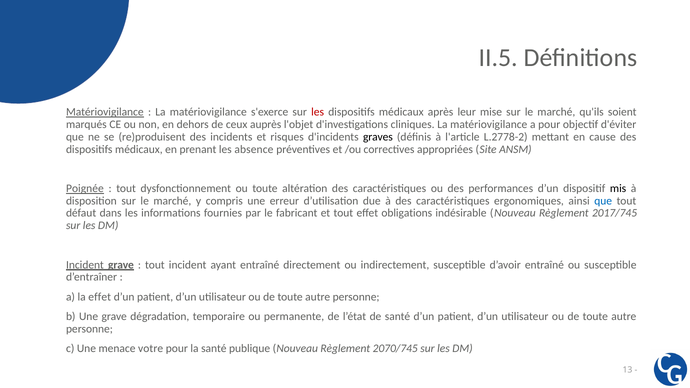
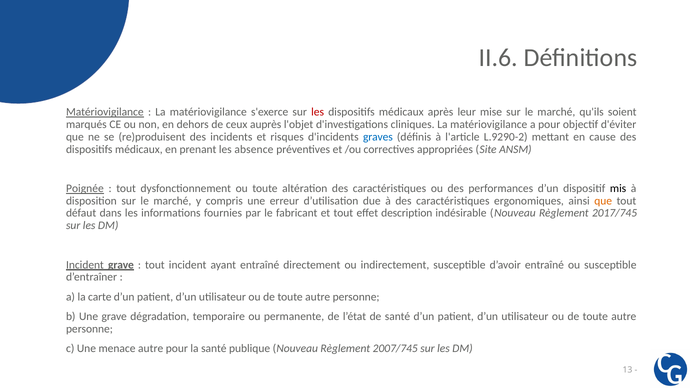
II.5: II.5 -> II.6 (498, 58)
graves colour: black -> blue (378, 137)
L.2778-2: L.2778-2 -> L.9290-2 (506, 137)
que colour: blue -> orange (603, 201)
obligations: obligations -> description (407, 213)
la effet: effet -> carte (100, 297)
menace votre: votre -> autre (151, 348)
2070/745: 2070/745 -> 2007/745 (395, 348)
